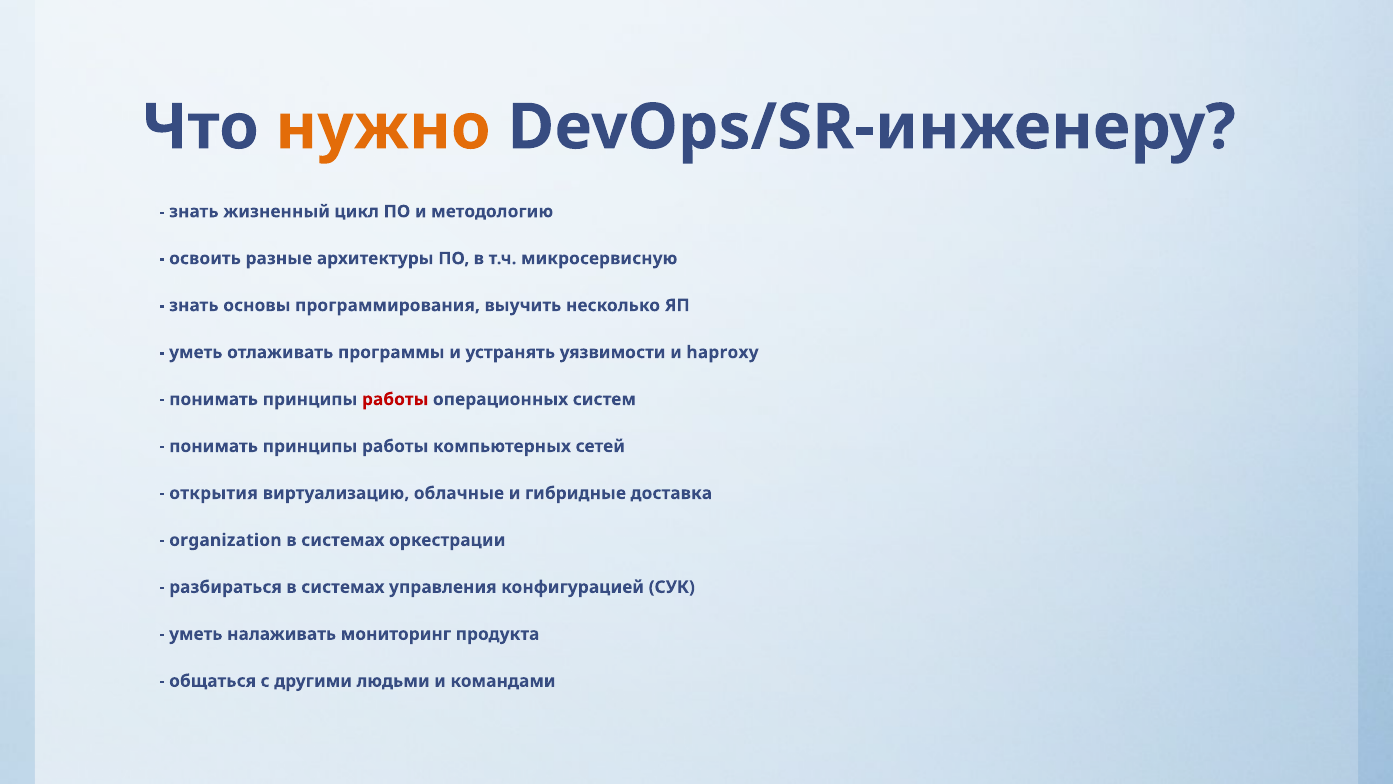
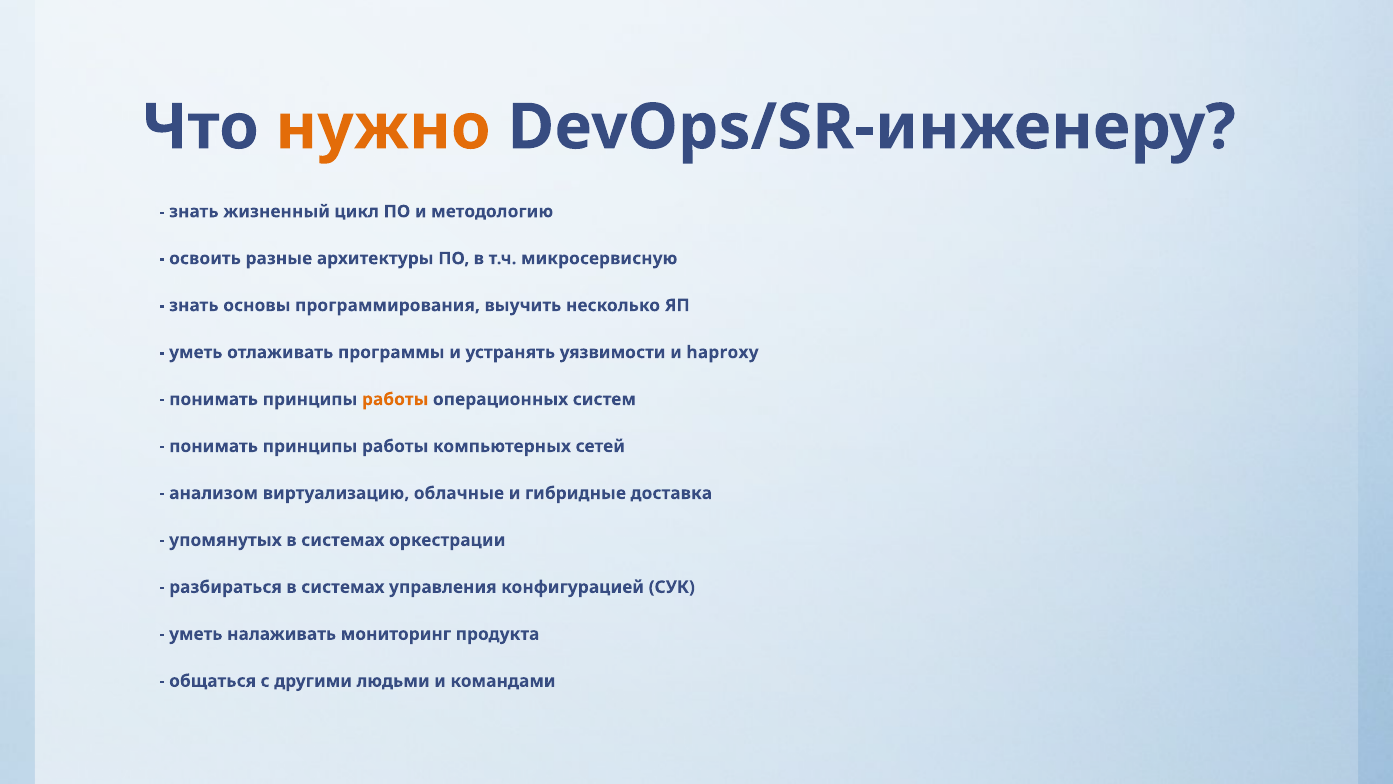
работы colour: red -> orange (395, 399)
открытия: открытия -> анализом (214, 493)
organization: organization -> упомянутых (225, 540)
